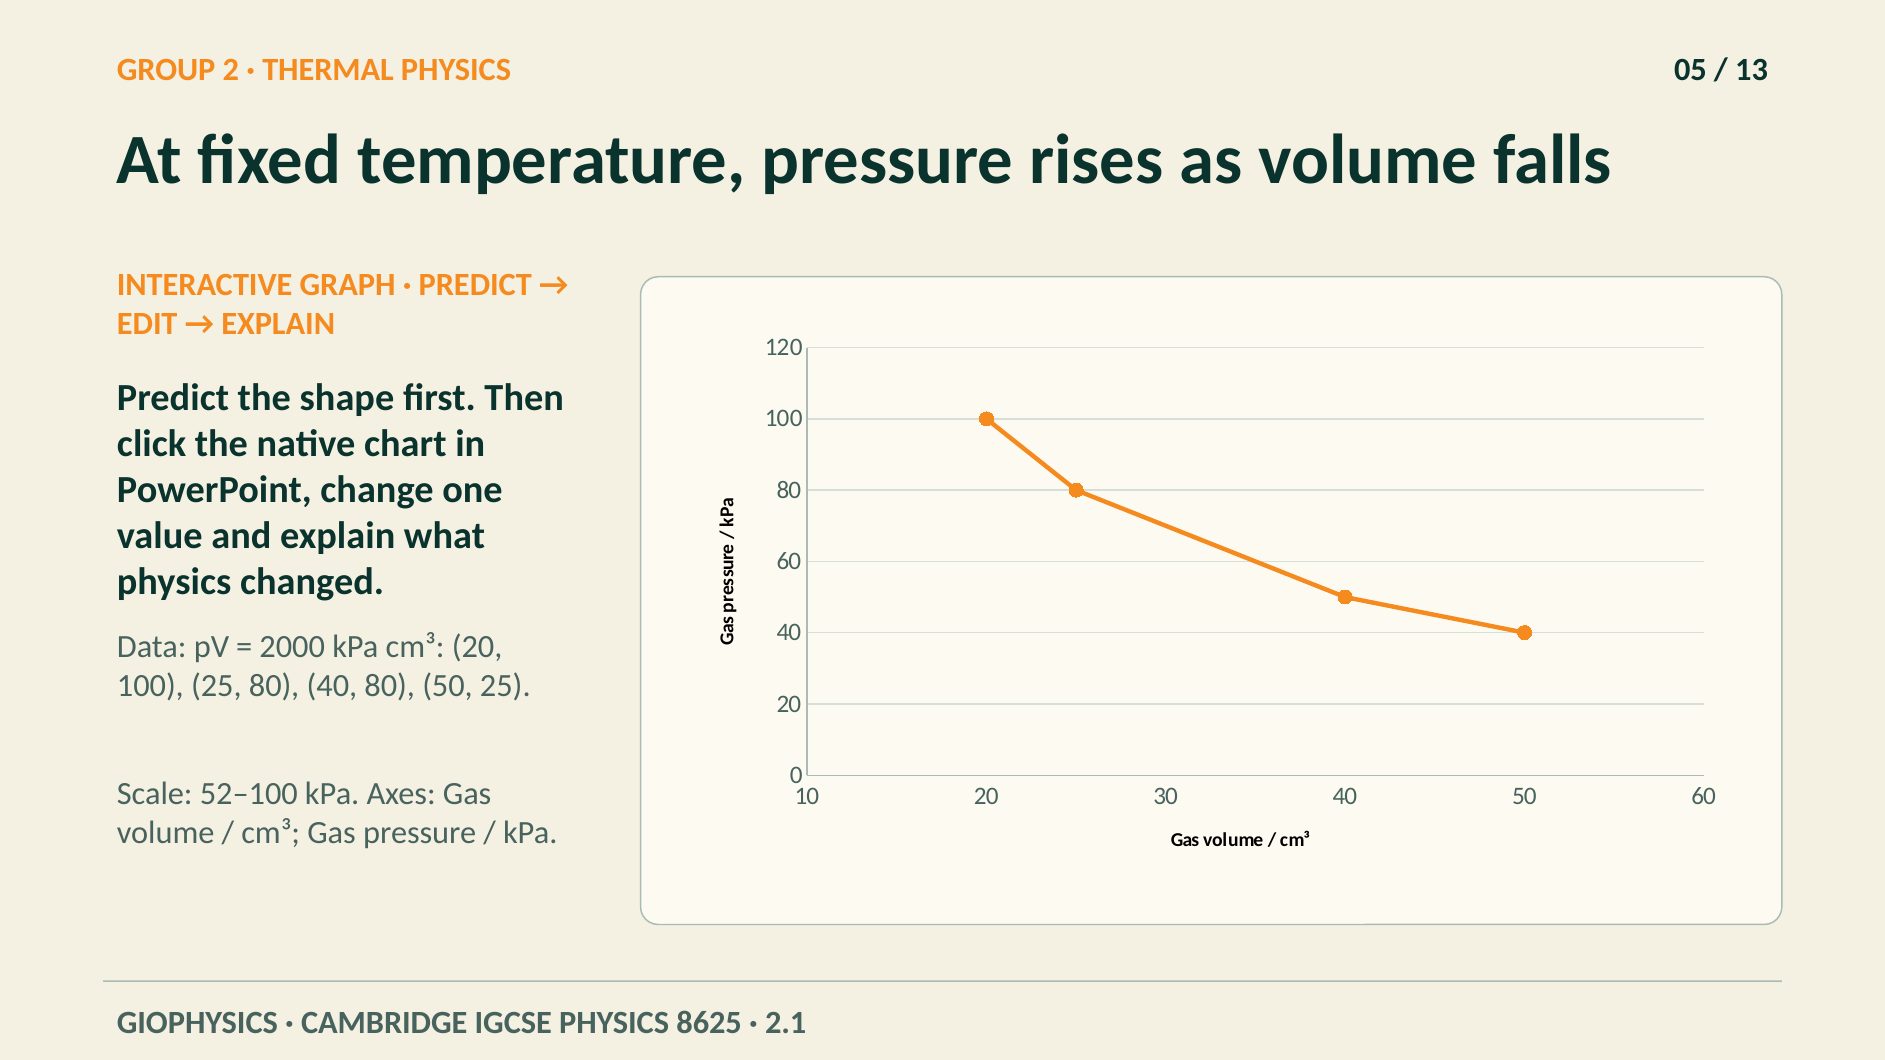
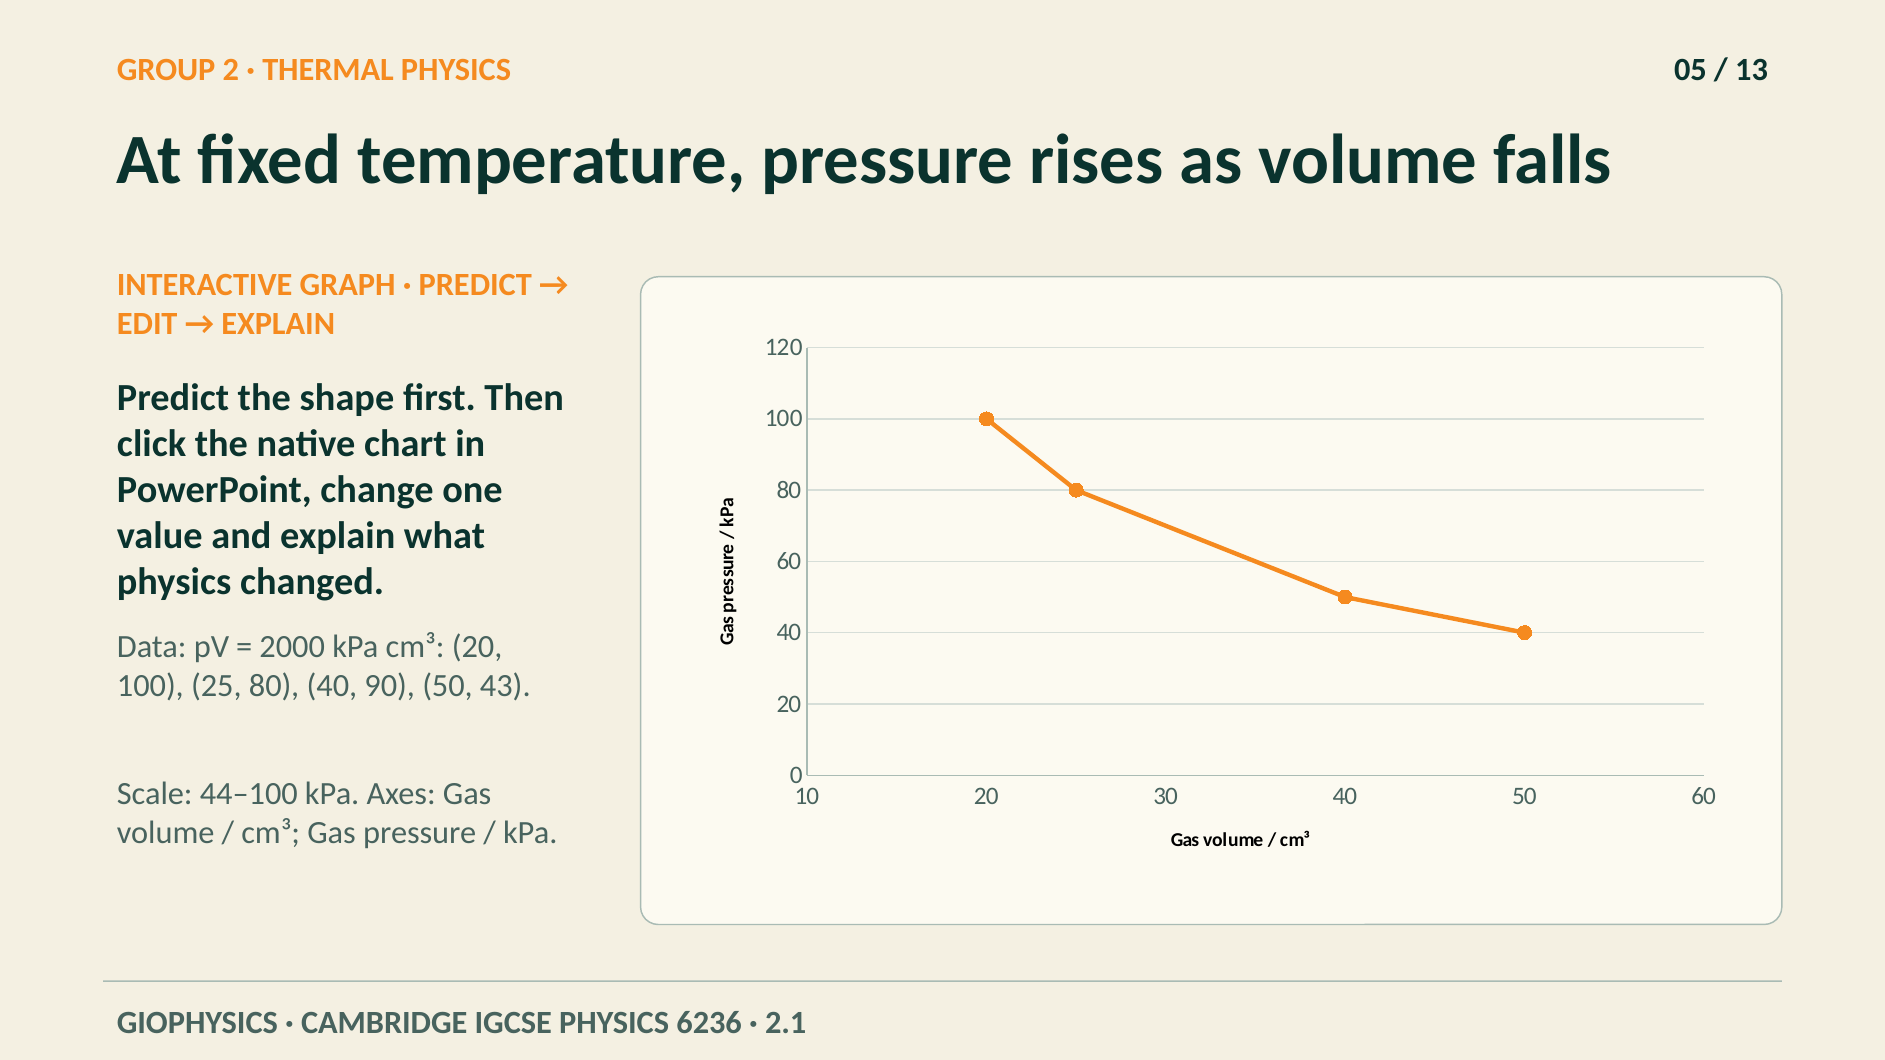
40 80: 80 -> 90 (390, 686)
50 25: 25 -> 43 (505, 686)
52–100: 52–100 -> 44–100 (249, 794)
8625: 8625 -> 6236 (709, 1023)
